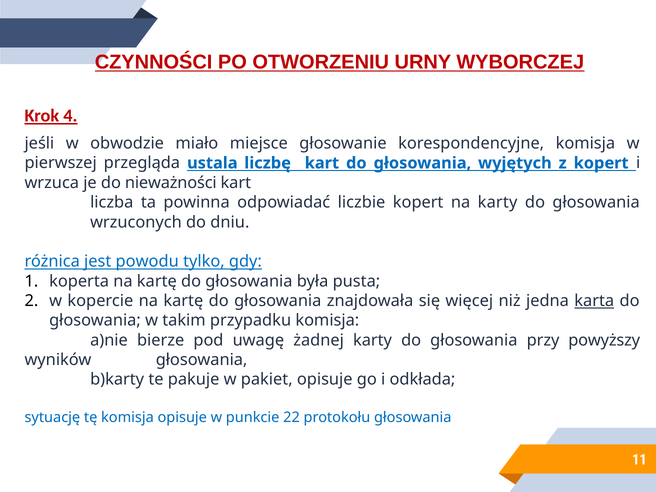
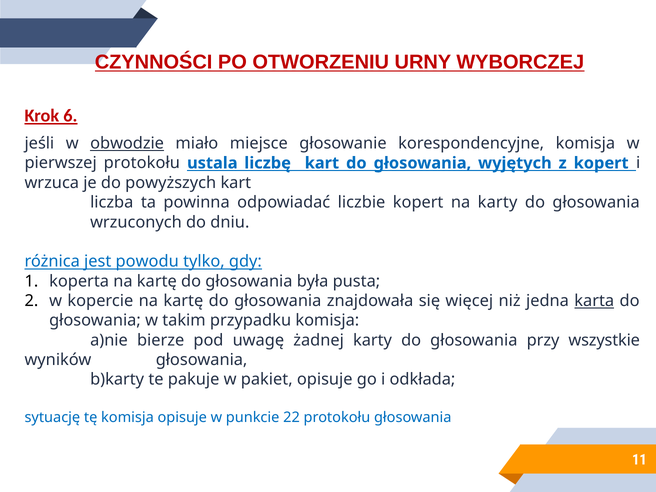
4: 4 -> 6 (70, 116)
obwodzie underline: none -> present (127, 143)
pierwszej przegląda: przegląda -> protokołu (142, 163)
nieważności: nieważności -> powyższych (171, 183)
powyższy: powyższy -> wszystkie (604, 340)
